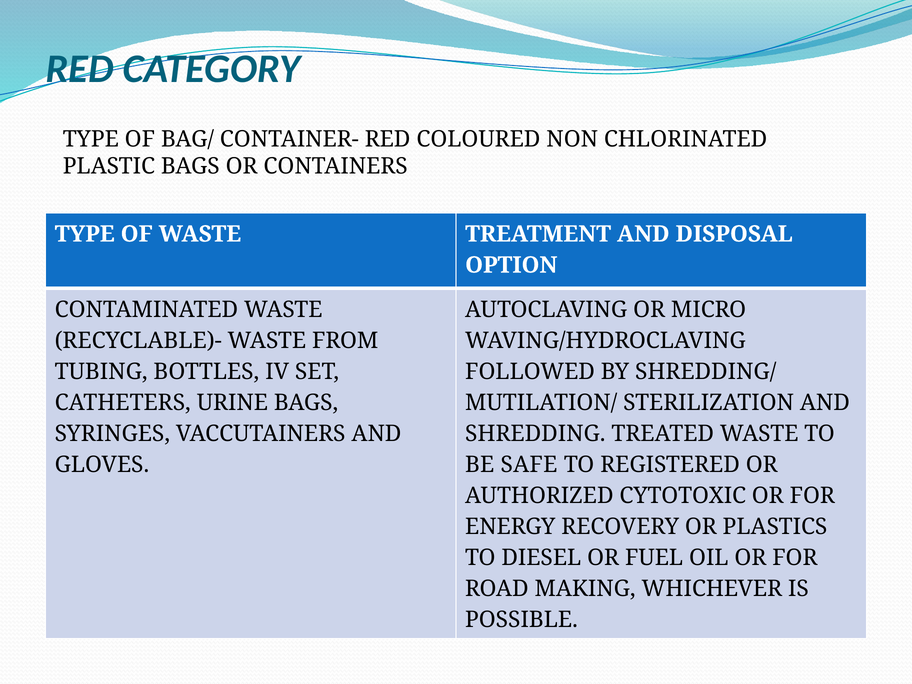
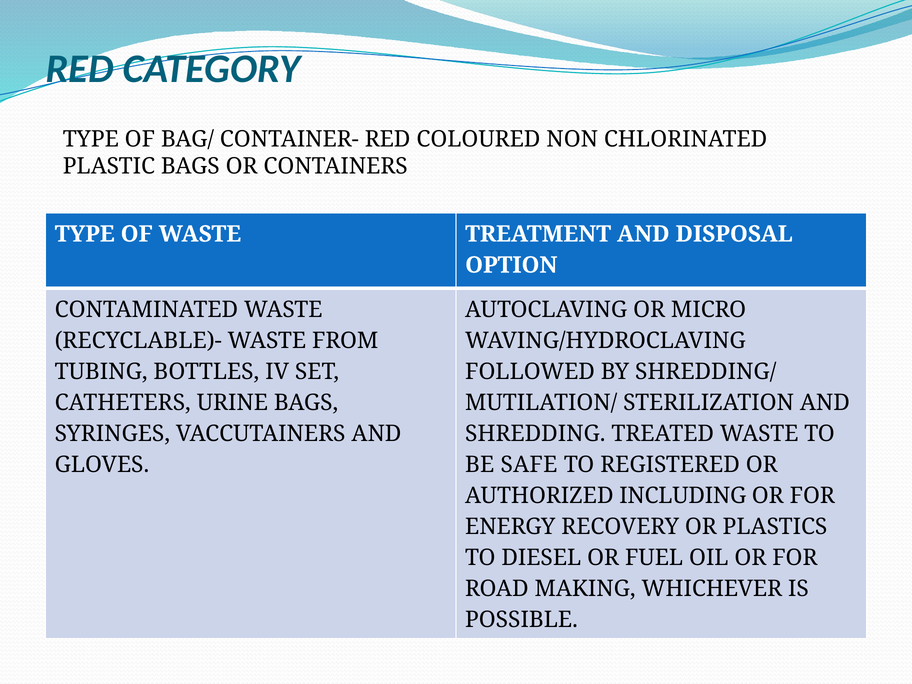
CYTOTOXIC: CYTOTOXIC -> INCLUDING (683, 496)
